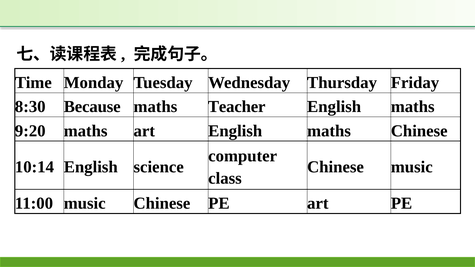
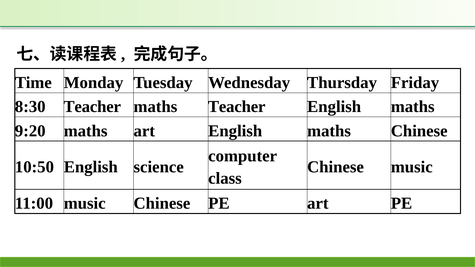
8:30 Because: Because -> Teacher (92, 107)
10:14: 10:14 -> 10:50 (34, 167)
